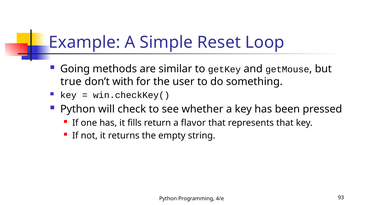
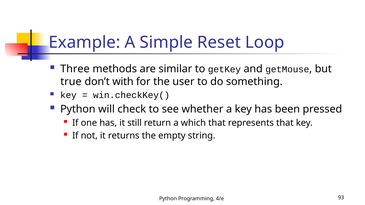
Going: Going -> Three (75, 69)
fills: fills -> still (135, 123)
flavor: flavor -> which (193, 123)
